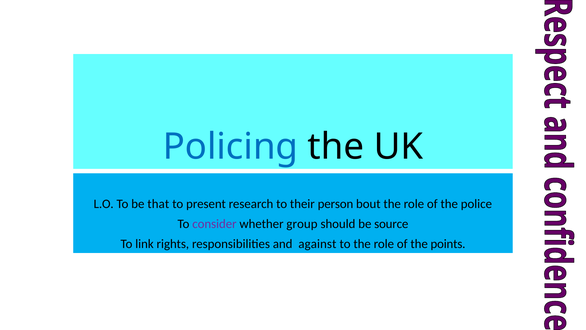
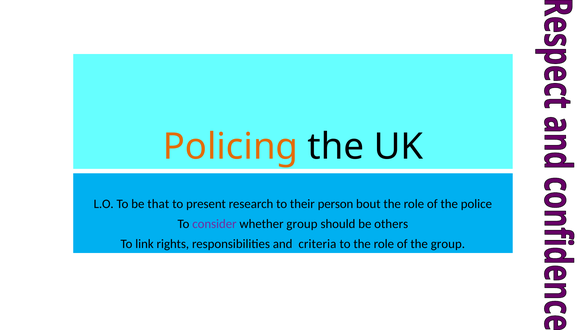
Policing colour: blue -> orange (230, 146)
source: source -> others (391, 224)
against: against -> criteria (317, 244)
the points: points -> group (448, 244)
